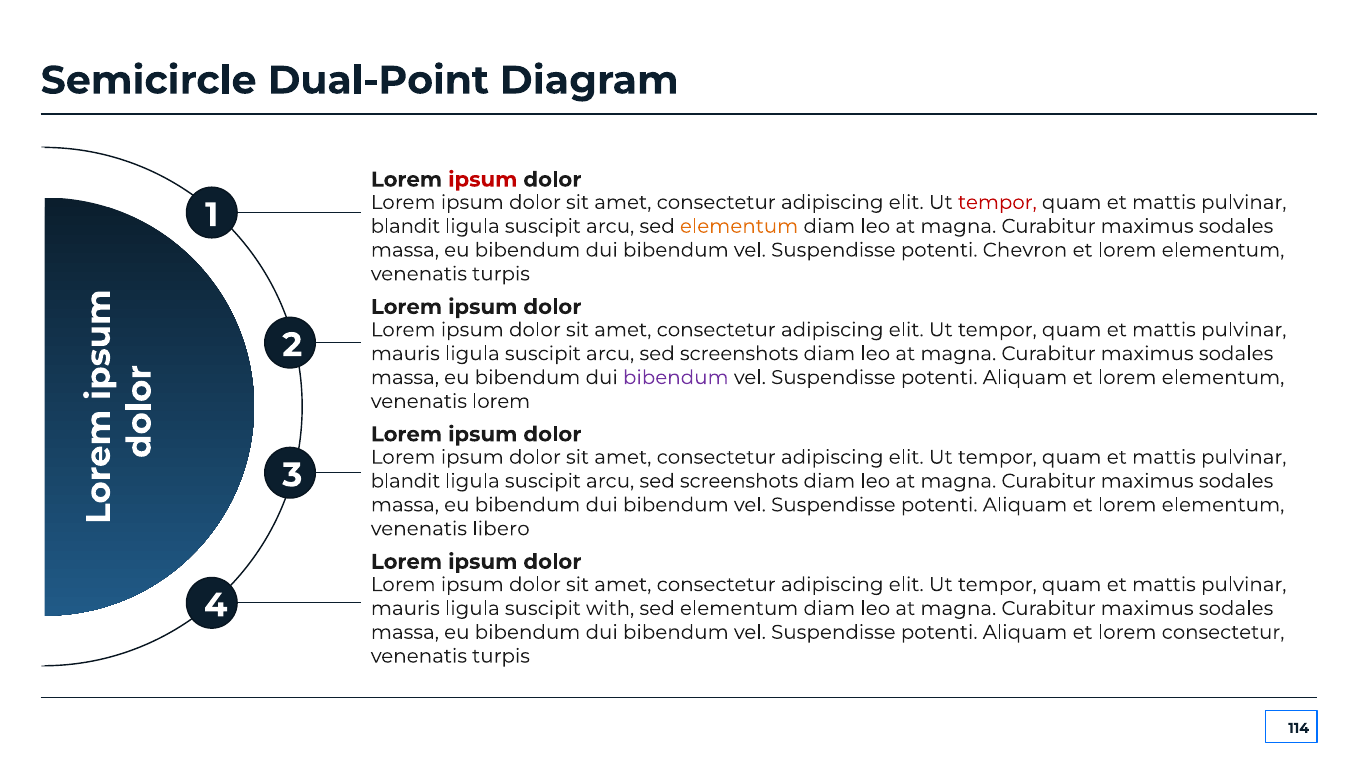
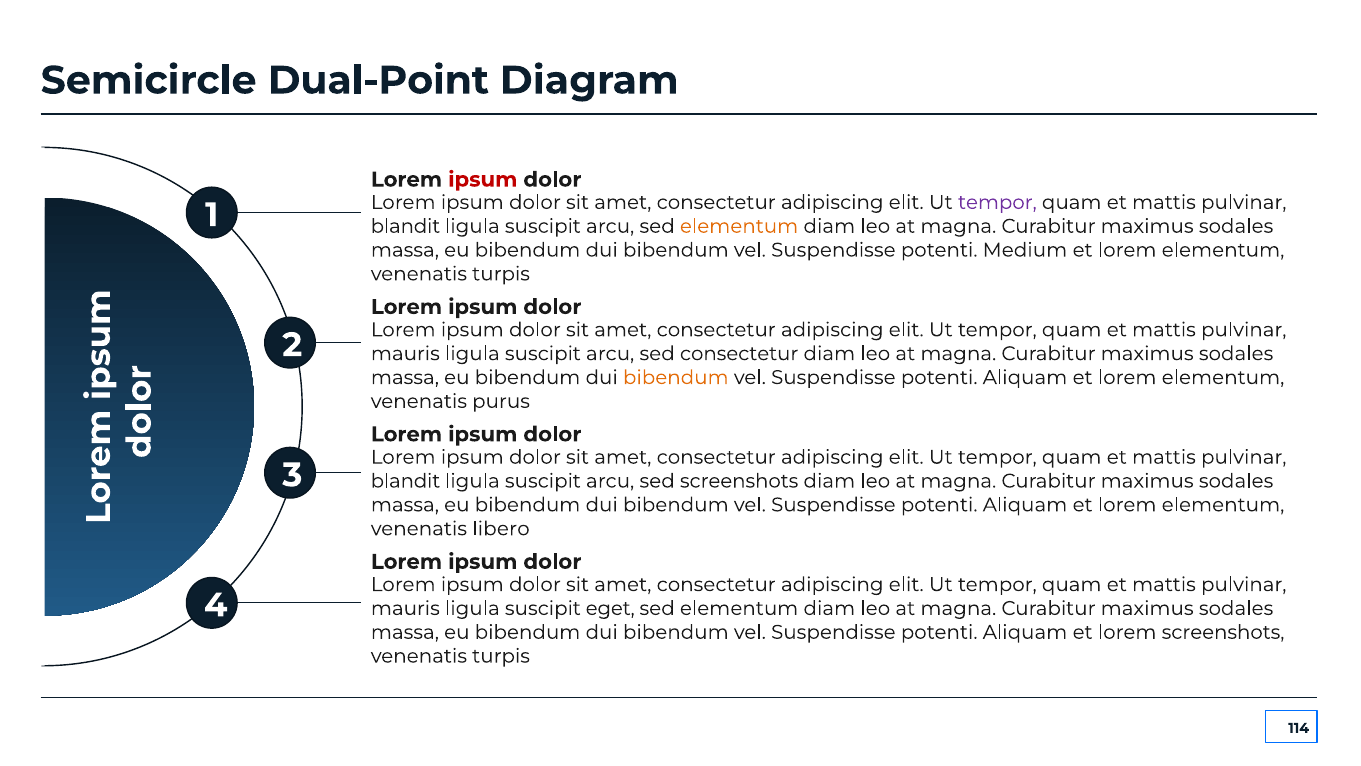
tempor colour: red -> purple (997, 202)
Chevron: Chevron -> Medium (1025, 250)
screenshots: screenshots -> consectetur (739, 353)
bibendum colour: purple -> orange (676, 377)
venenatis lorem: lorem -> purus (501, 401)
with: with -> eget (610, 608)
lorem consectetur: consectetur -> screenshots (1223, 632)
